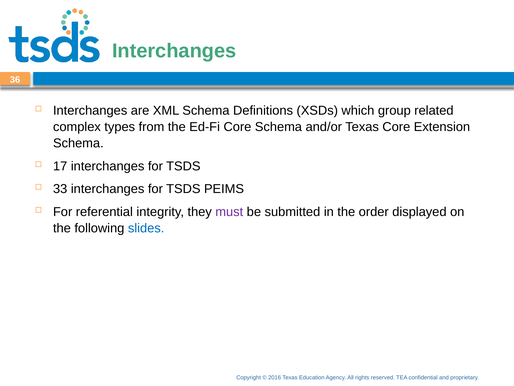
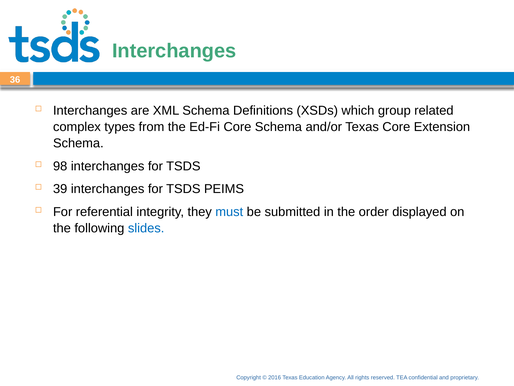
17: 17 -> 98 (60, 166)
33: 33 -> 39 (60, 189)
must colour: purple -> blue (229, 212)
